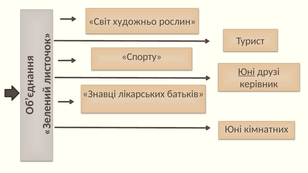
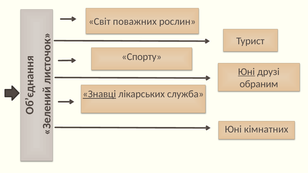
художньо: художньо -> поважних (135, 22)
керівник: керівник -> обраним (259, 84)
Знавці underline: none -> present (99, 94)
батьків: батьків -> служба (185, 94)
